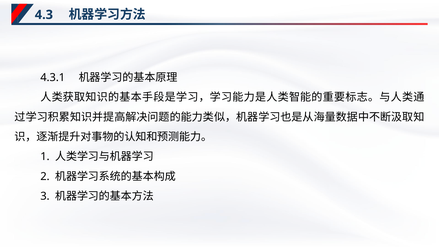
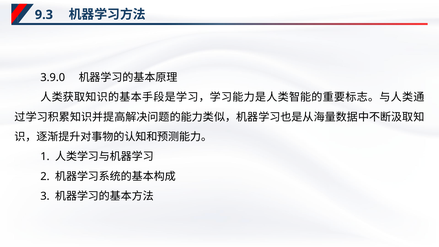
4.3: 4.3 -> 9.3 (44, 15)
4.3.1: 4.3.1 -> 3.9.0 (53, 78)
